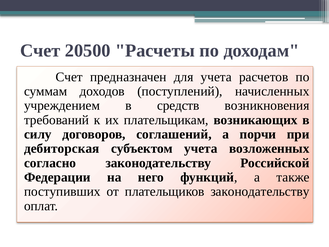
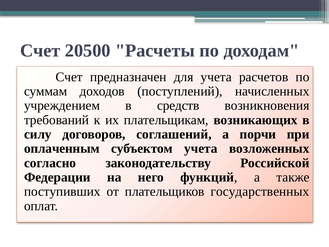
дебиторская: дебиторская -> оплаченным (62, 148)
плательщиков законодательству: законодательству -> государственных (260, 191)
